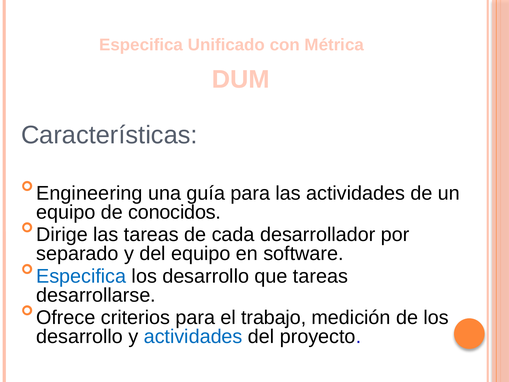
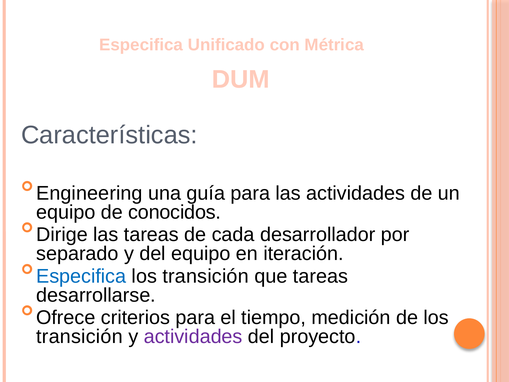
software: software -> iteración (304, 254)
desarrollo: desarrollo -> transición (206, 276)
trabajo: trabajo -> tiempo (274, 317)
desarrollo: desarrollo -> transición (79, 336)
actividades colour: blue -> purple (193, 336)
